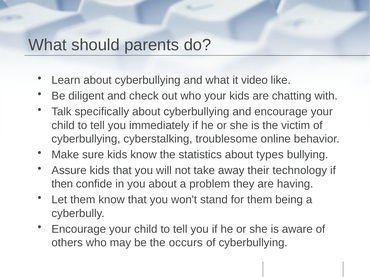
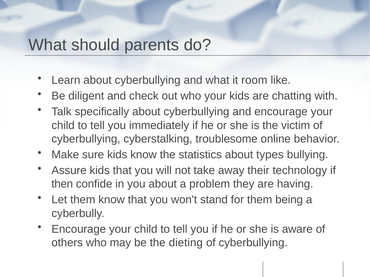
video: video -> room (254, 80)
occurs: occurs -> dieting (186, 243)
